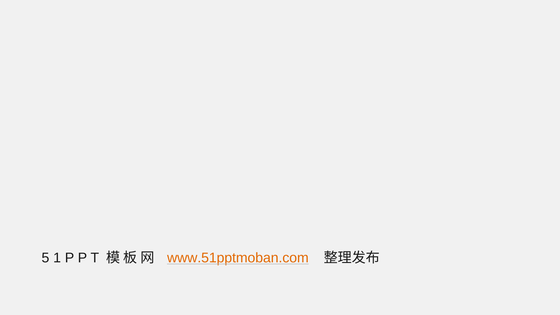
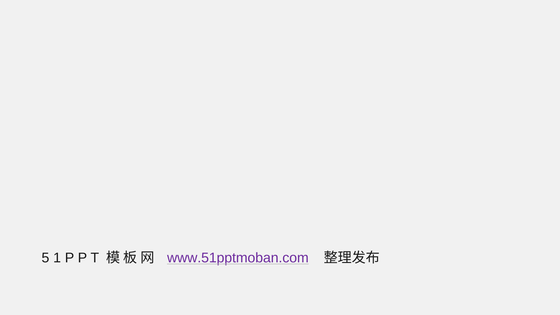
www.51pptmoban.com colour: orange -> purple (238, 258)
